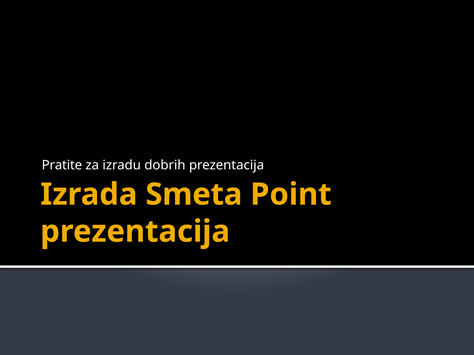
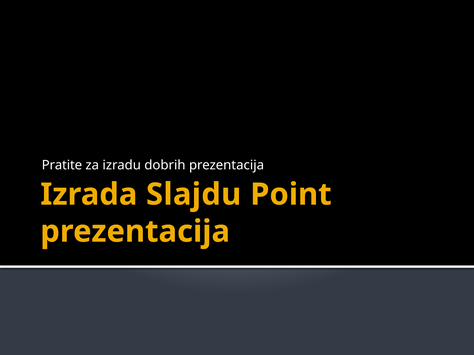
Smeta: Smeta -> Slajdu (194, 195)
